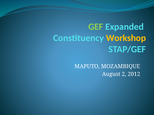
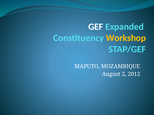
GEF colour: light green -> white (96, 27)
